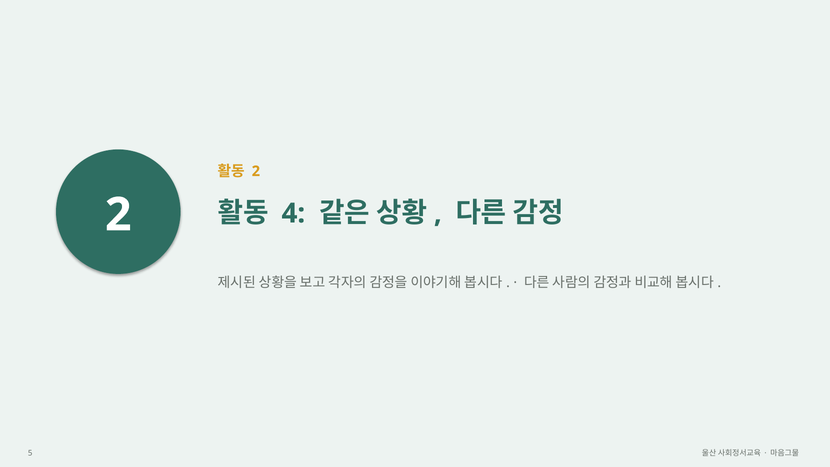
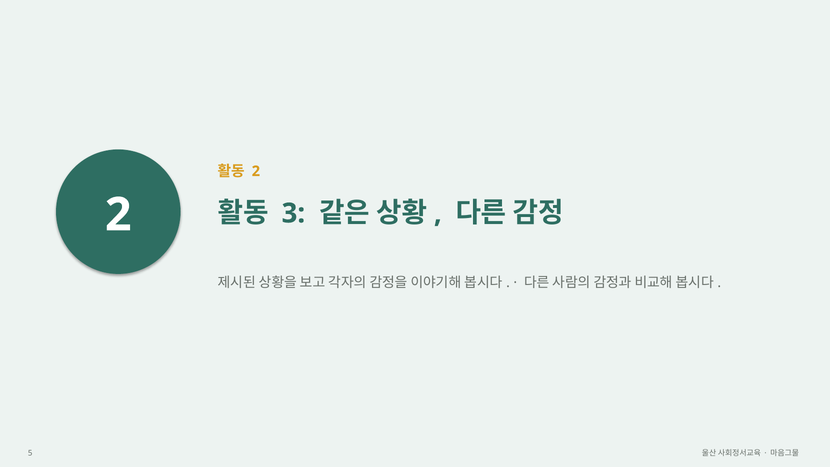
4: 4 -> 3 (293, 213)
